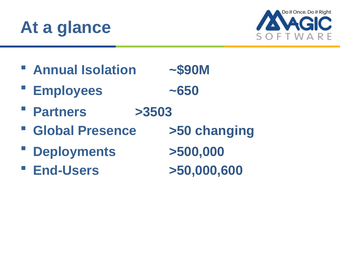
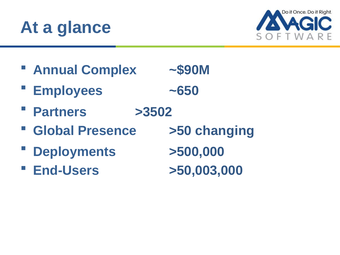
Isolation: Isolation -> Complex (109, 70)
>3503: >3503 -> >3502 (154, 112)
>50,000,600: >50,000,600 -> >50,003,000 (206, 171)
